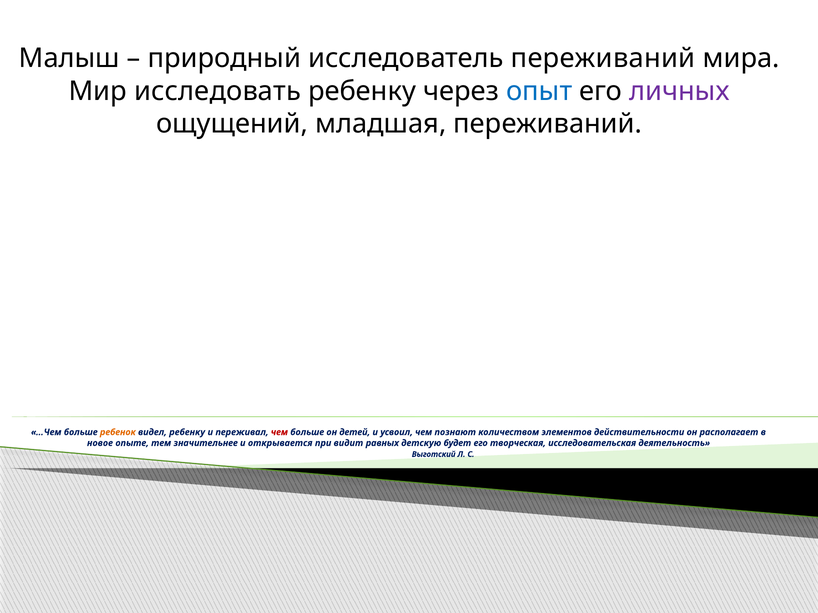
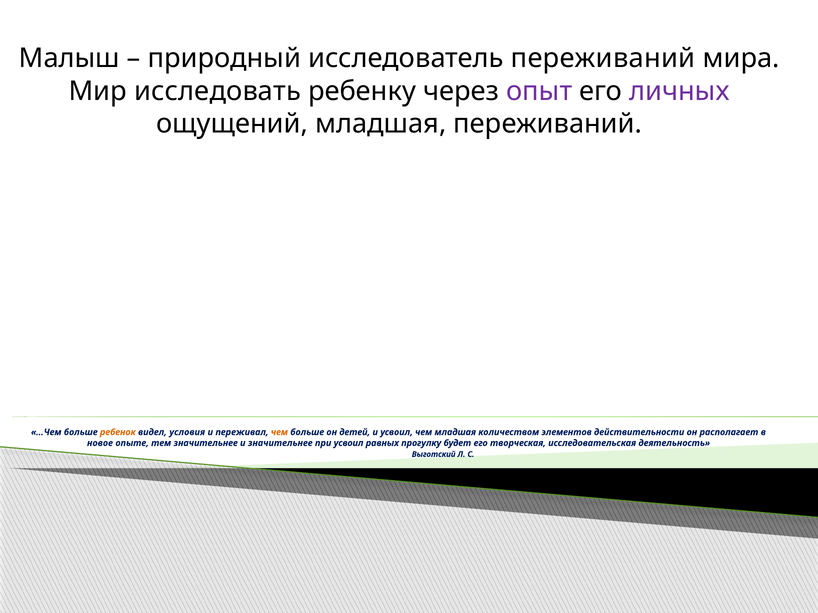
опыт colour: blue -> purple (539, 91)
видел ребенку: ребенку -> условия (187, 433)
чем colour: red -> orange (279, 433)
чем познают: познают -> младшая (455, 433)
и открывается: открывается -> значительнее (280, 443)
при видит: видит -> усвоил (349, 443)
детскую: детскую -> прогулку (421, 443)
